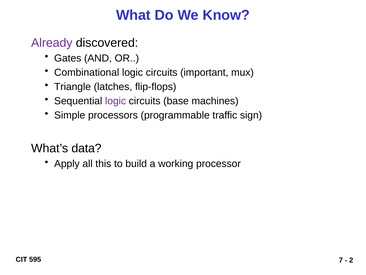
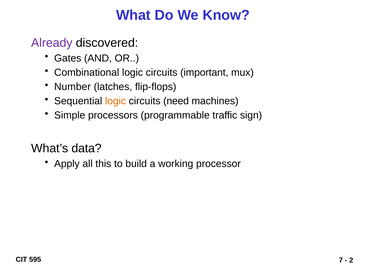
Triangle: Triangle -> Number (73, 87)
logic colour: purple -> orange (116, 101)
base: base -> need (176, 101)
